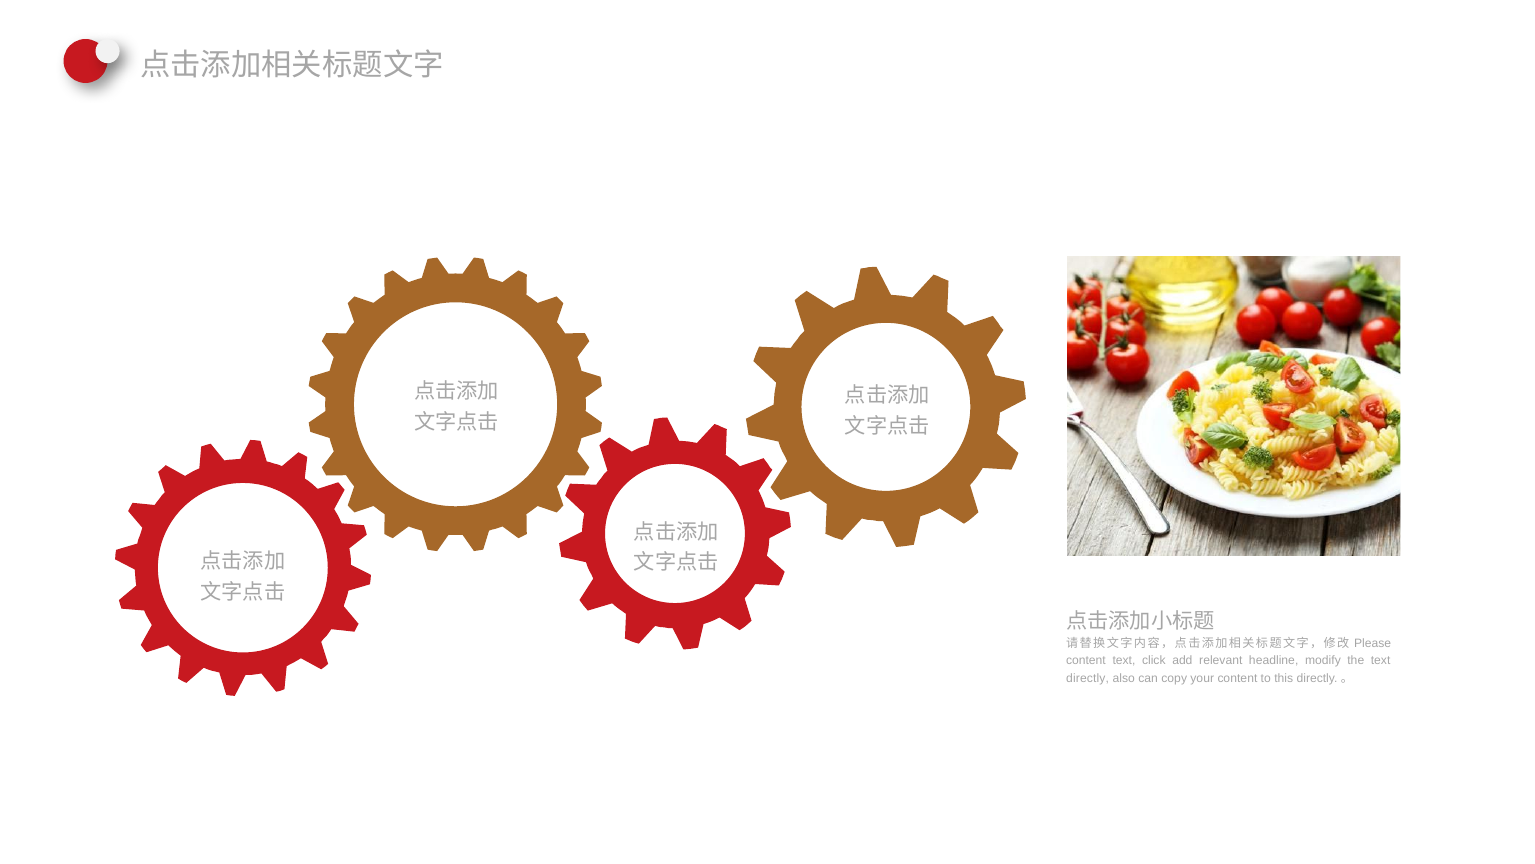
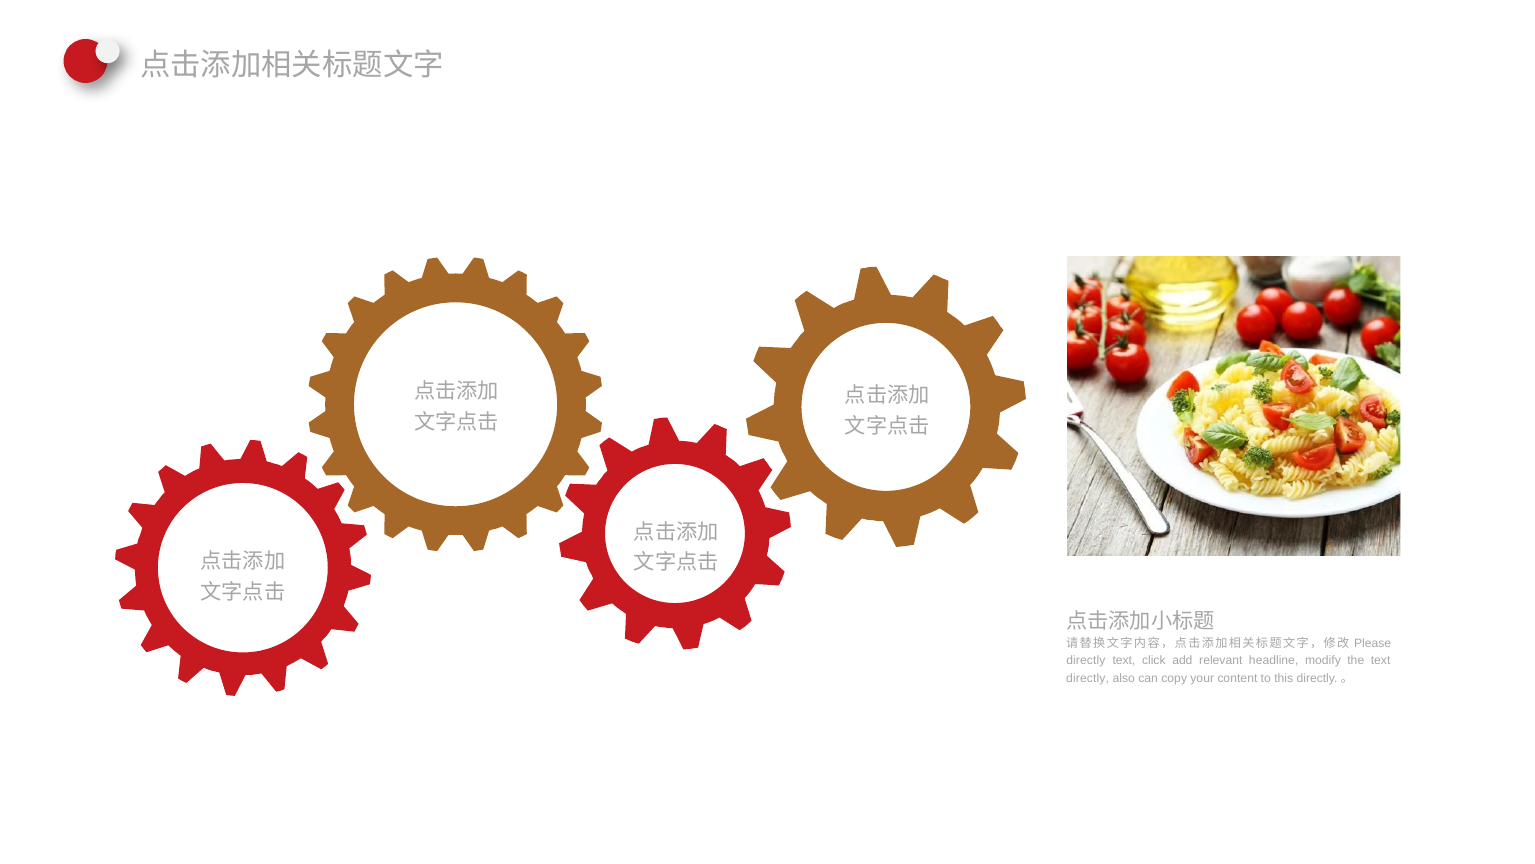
content: content -> directly (1086, 660)
